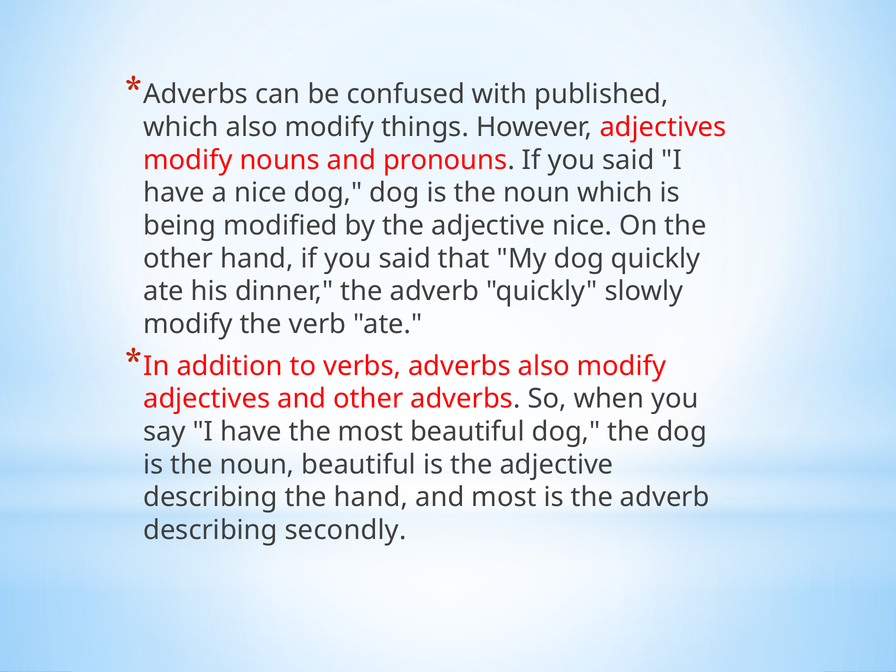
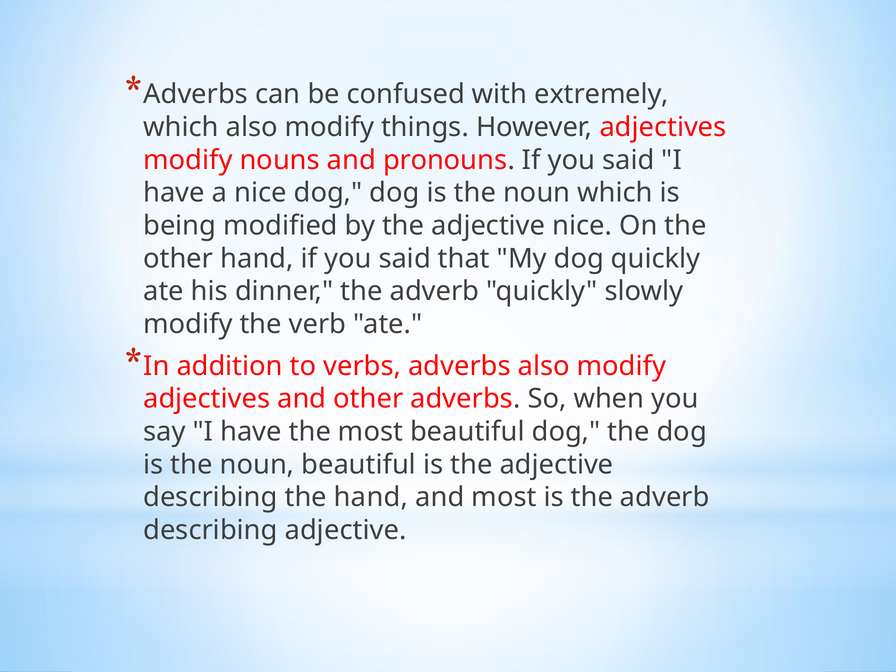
published: published -> extremely (602, 94)
describing secondly: secondly -> adjective (346, 530)
